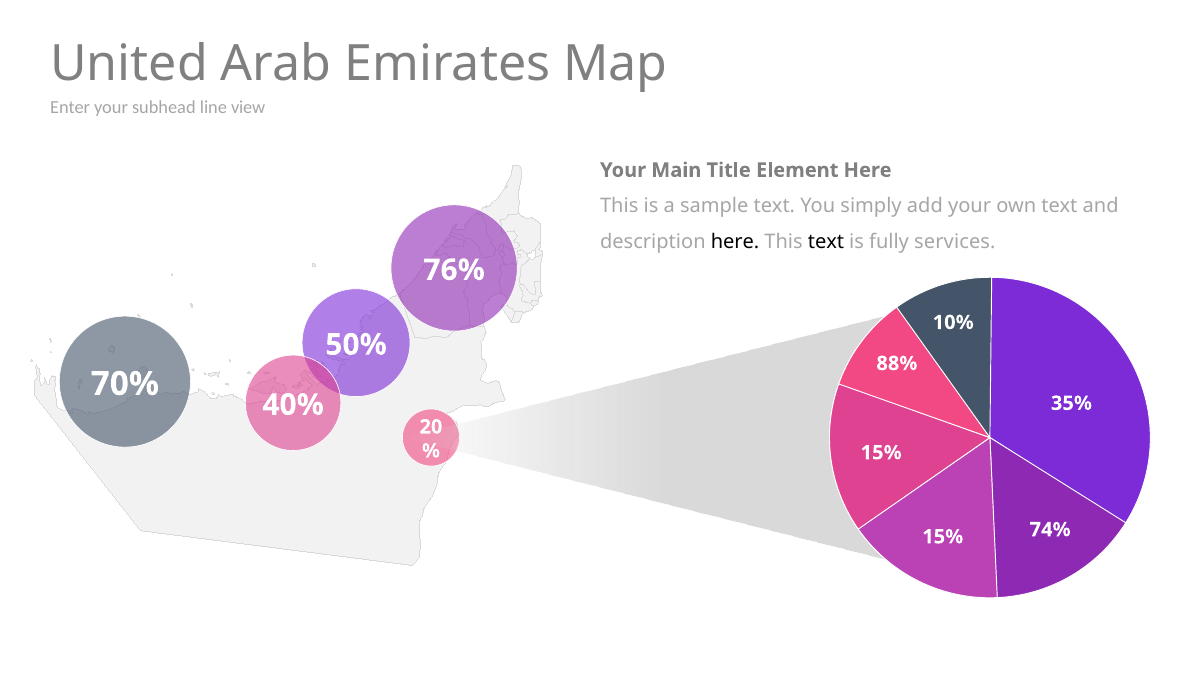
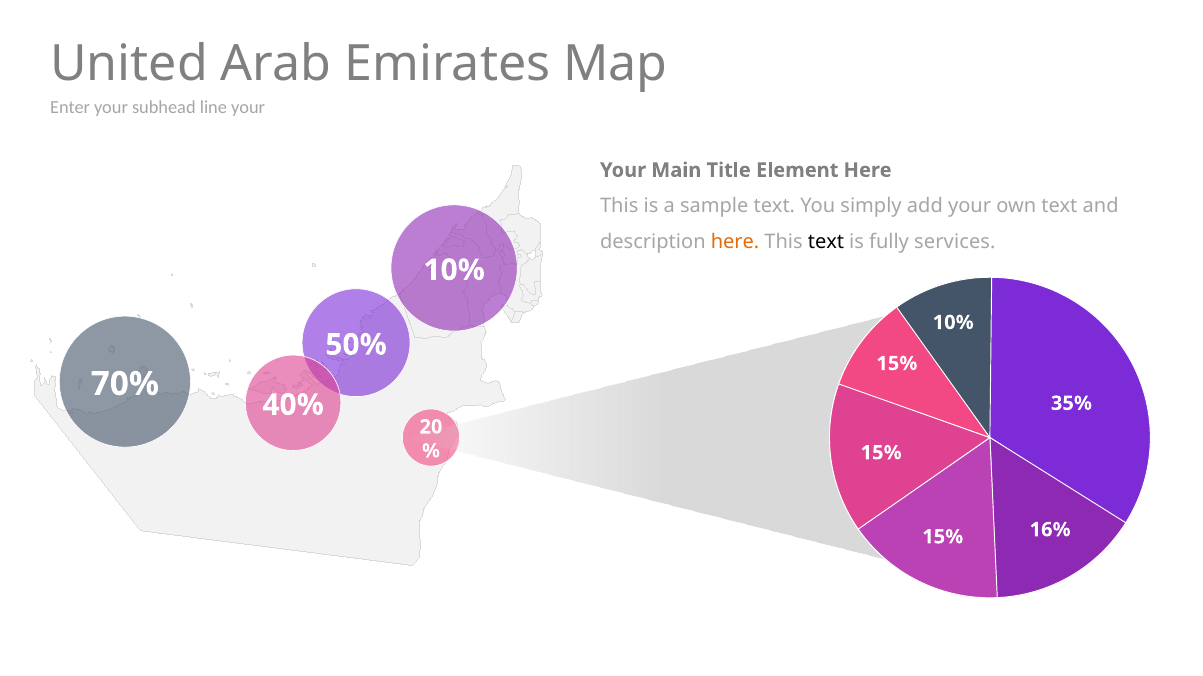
line view: view -> your (248, 107)
here colour: black -> orange (735, 243)
76%: 76% -> 10% (454, 270)
88%: 88% -> 15% (897, 364)
74%: 74% -> 16% (1050, 530)
